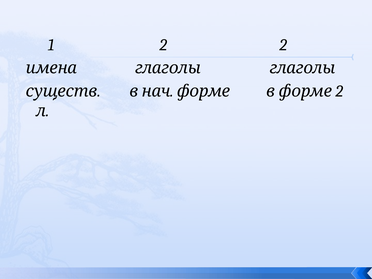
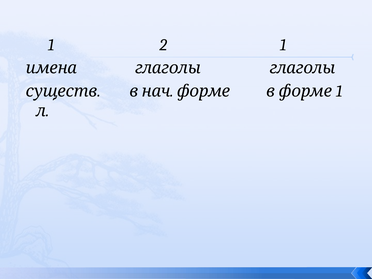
2 2: 2 -> 1 (283, 45)
2: 2 -> 1 (339, 91)
